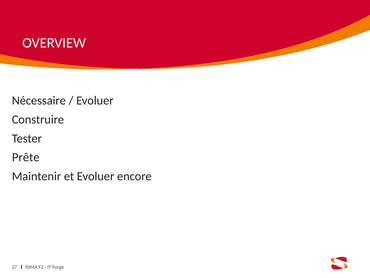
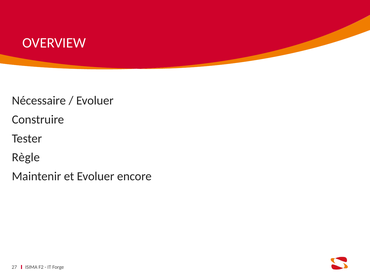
Prête: Prête -> Règle (26, 157)
